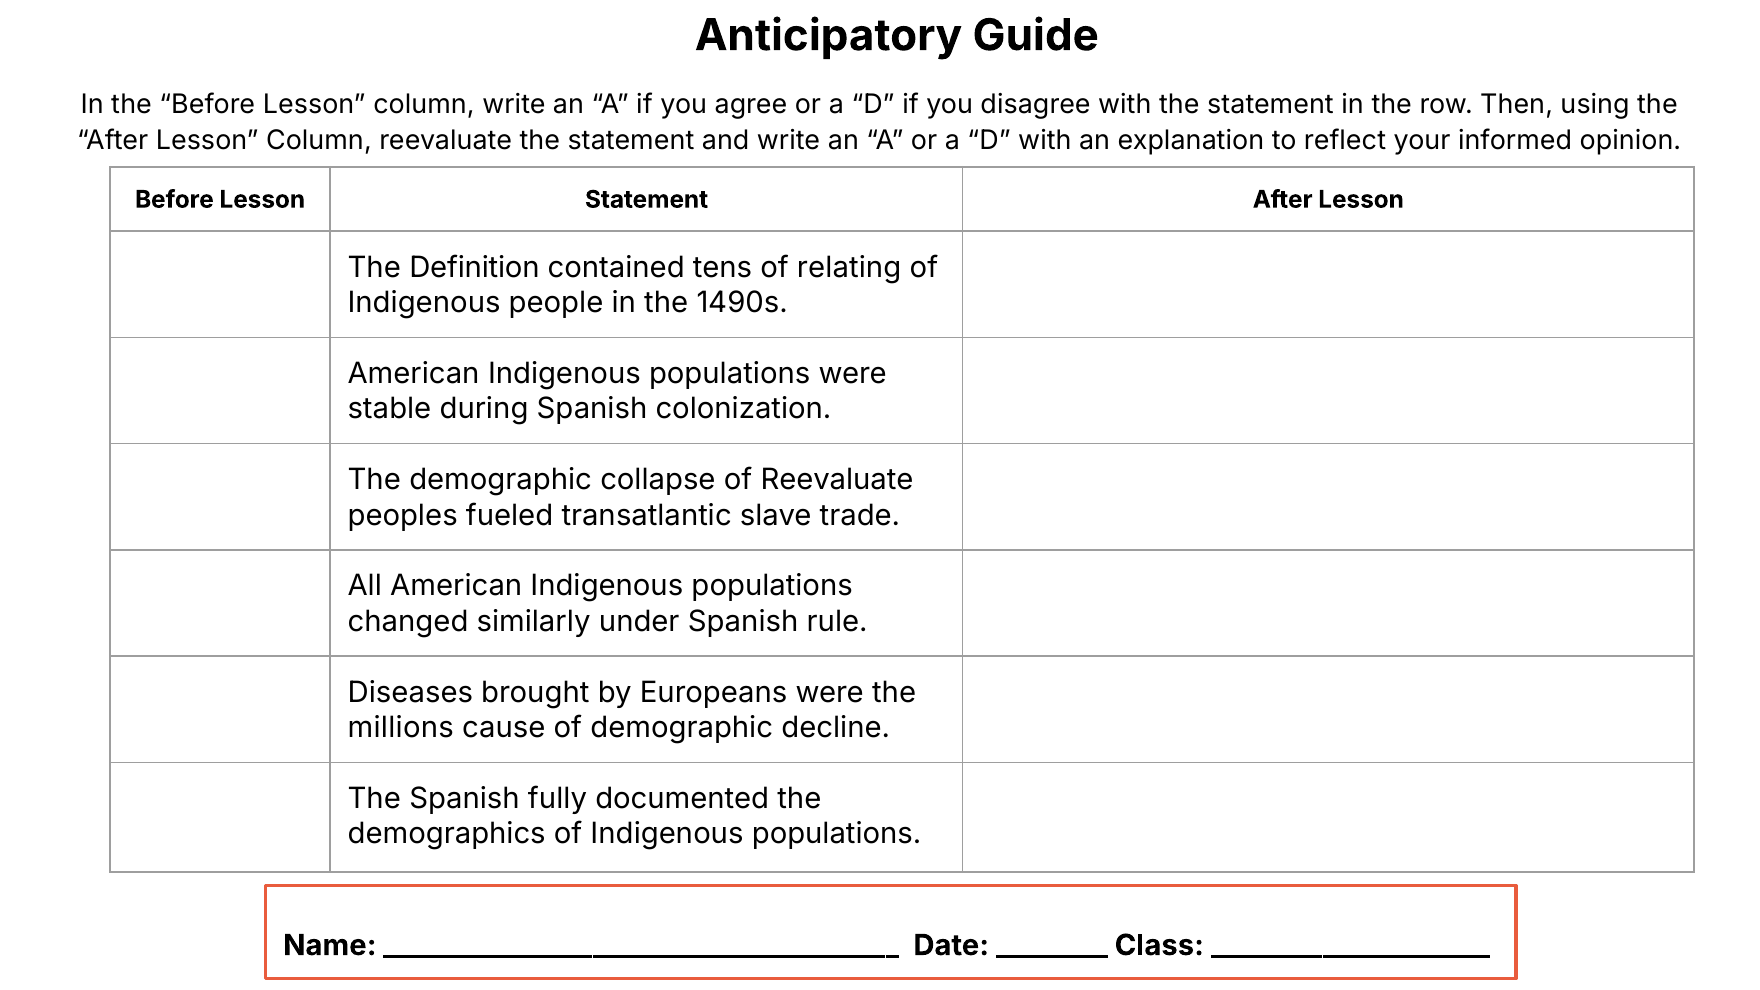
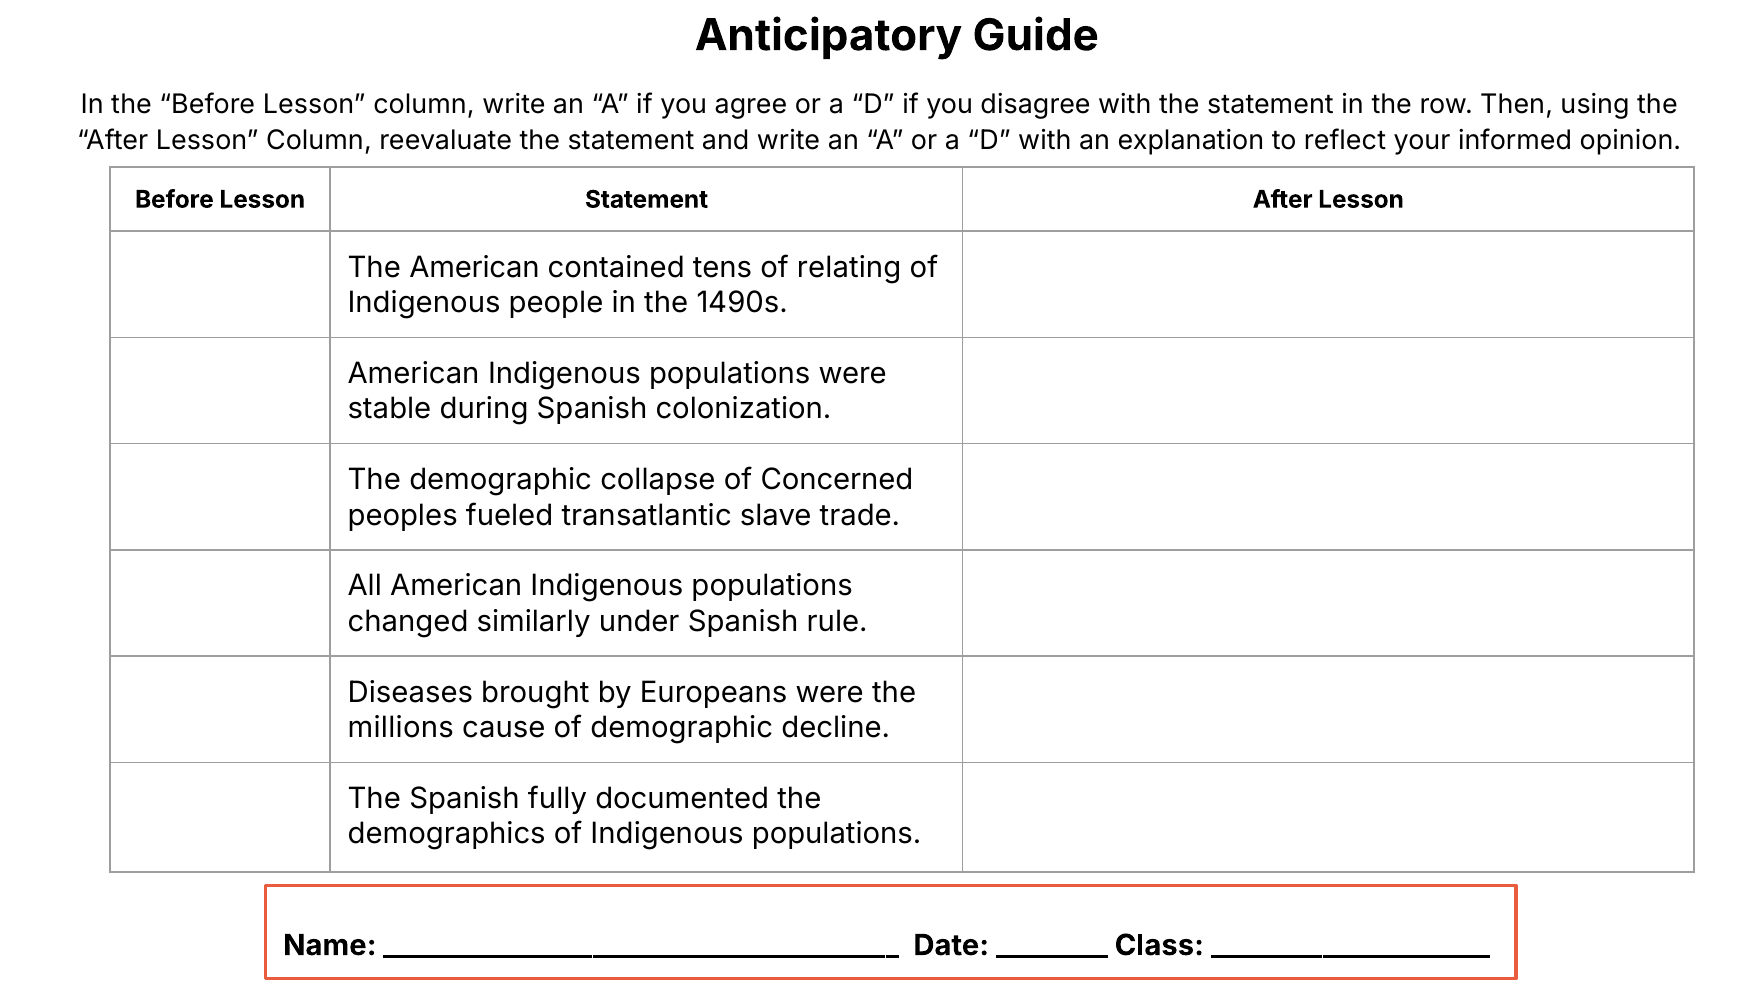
The Definition: Definition -> American (474, 268)
of Reevaluate: Reevaluate -> Concerned (837, 480)
